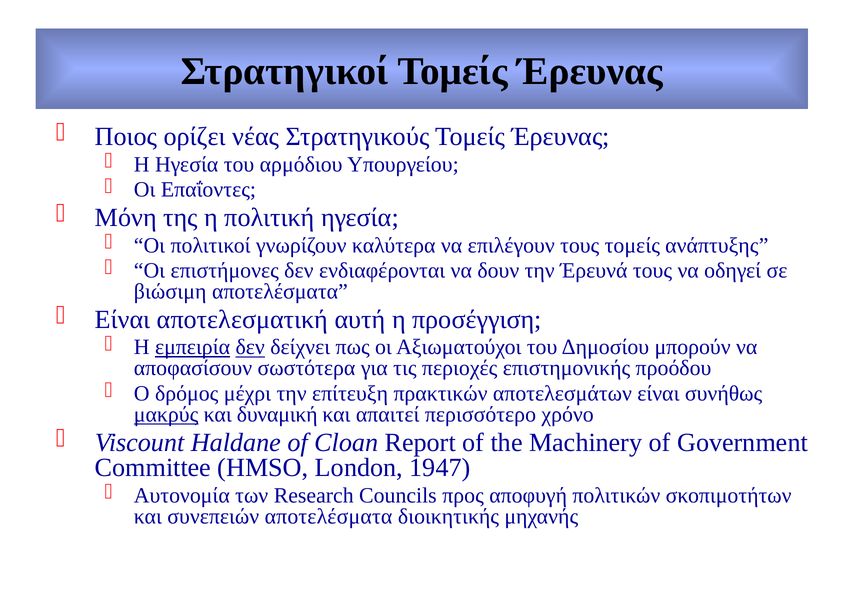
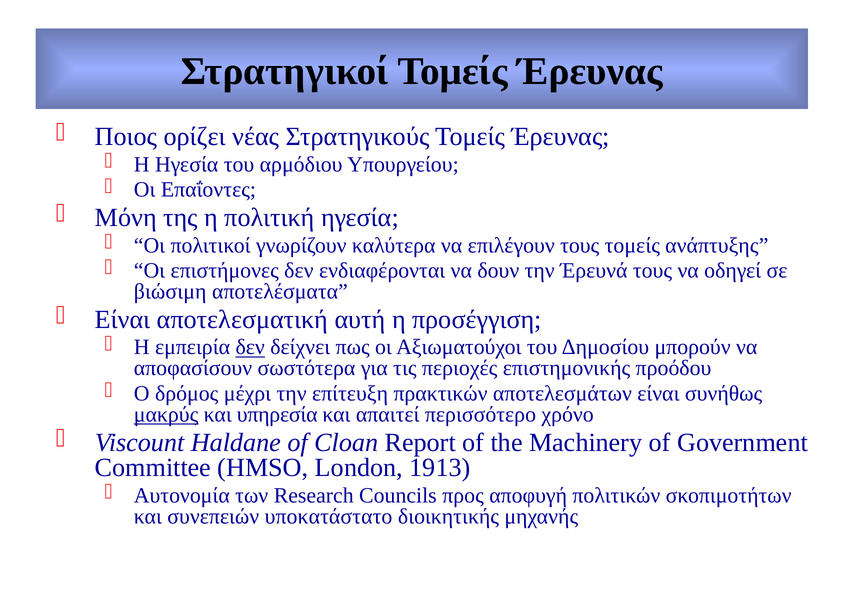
εμπειρία underline: present -> none (193, 347)
δυναμική: δυναμική -> υπηρεσία (277, 414)
1947: 1947 -> 1913 (440, 467)
συνεπειών αποτελέσματα: αποτελέσματα -> υποκατάστατο (329, 516)
